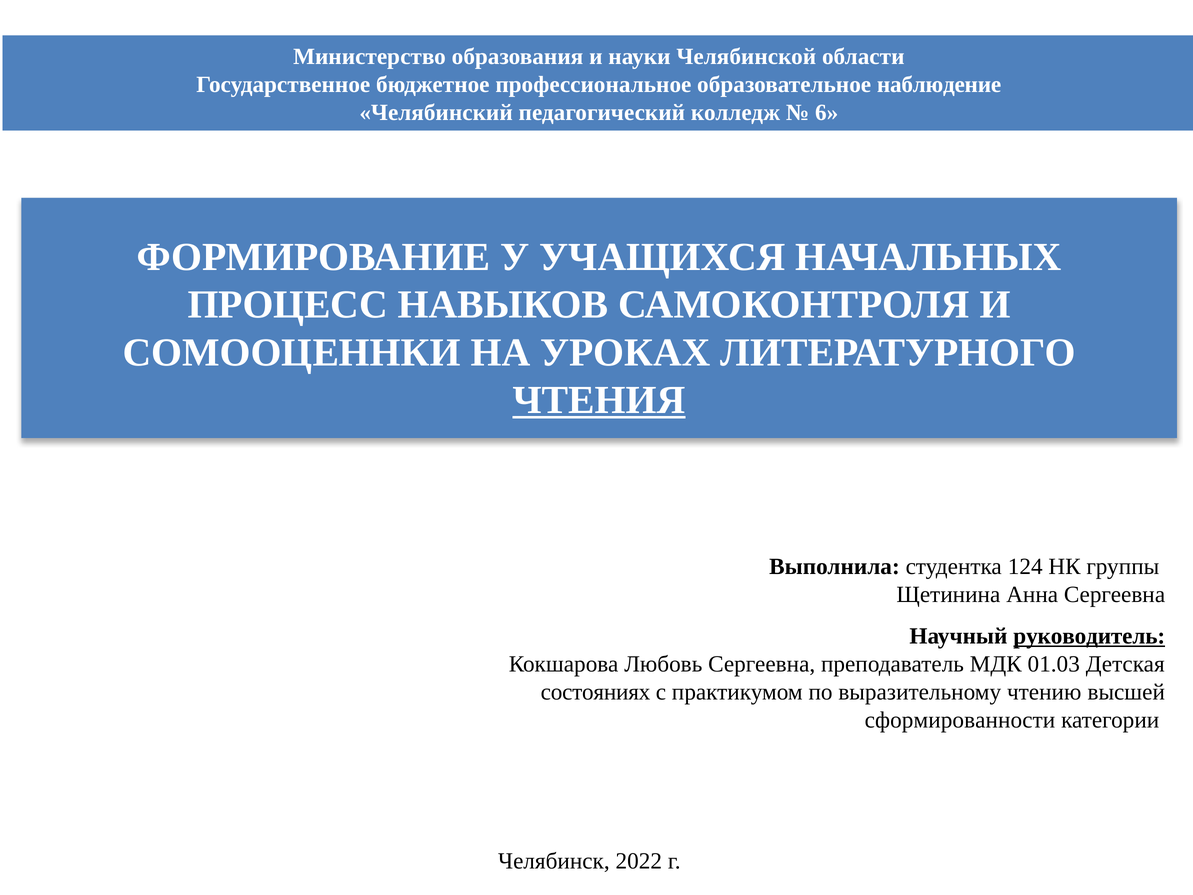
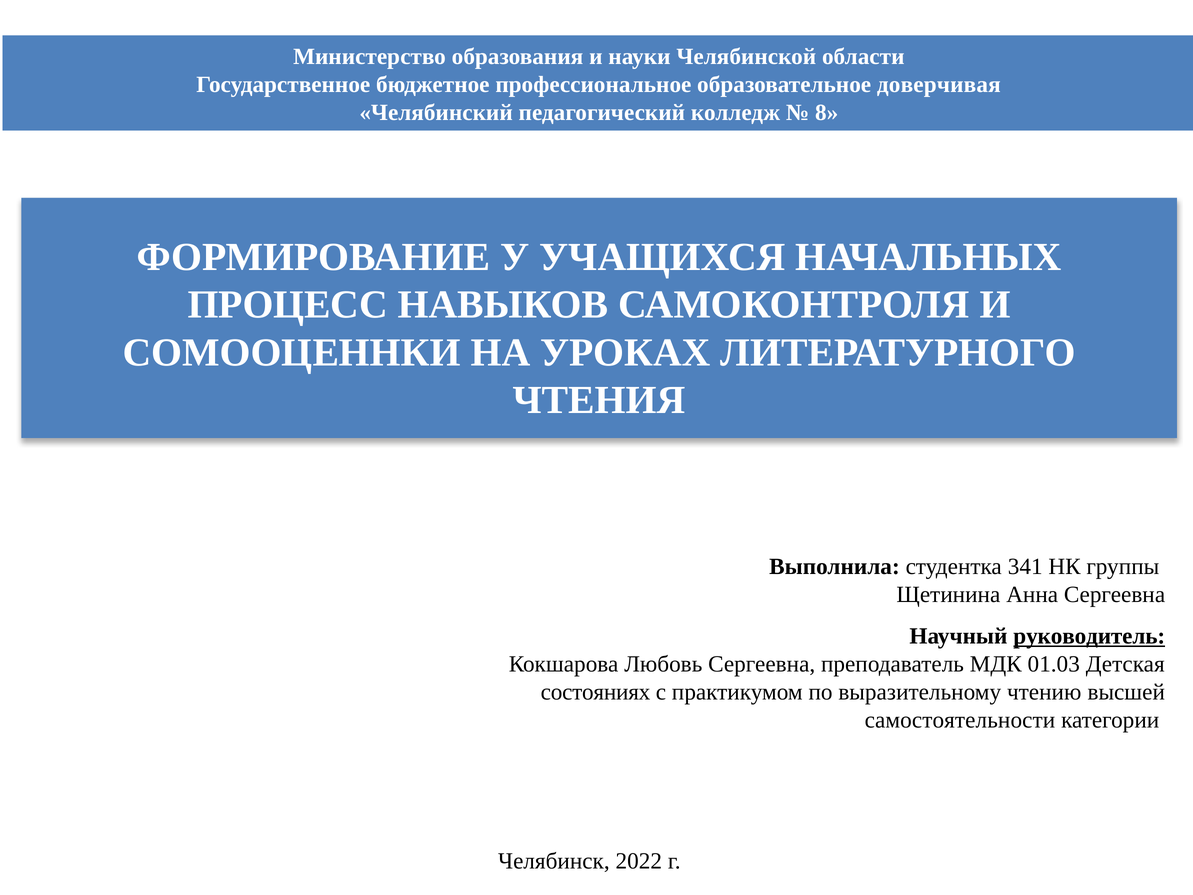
наблюдение: наблюдение -> доверчивая (939, 85)
6: 6 -> 8 (827, 112)
ЧТЕНИЯ underline: present -> none (599, 400)
124: 124 -> 341 (1025, 566)
сформированности: сформированности -> самостоятельности (960, 720)
